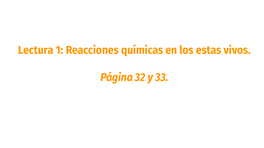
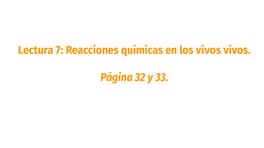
1: 1 -> 7 (59, 50)
los estas: estas -> vivos (208, 50)
